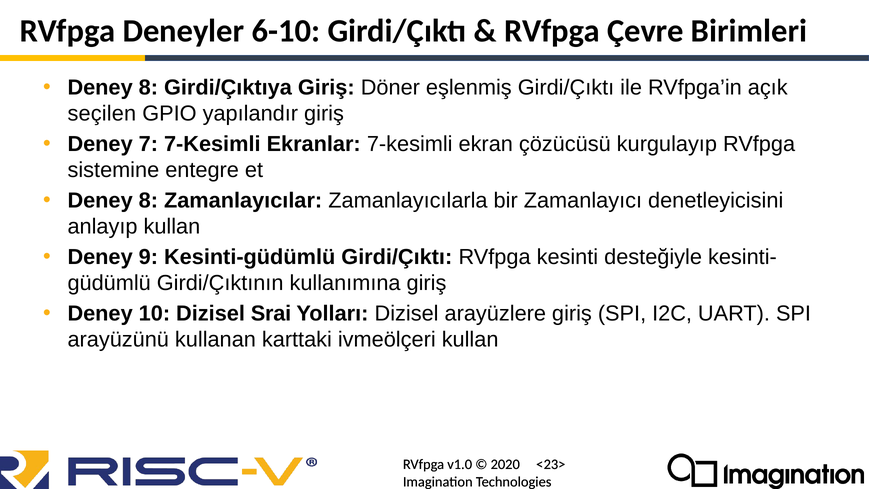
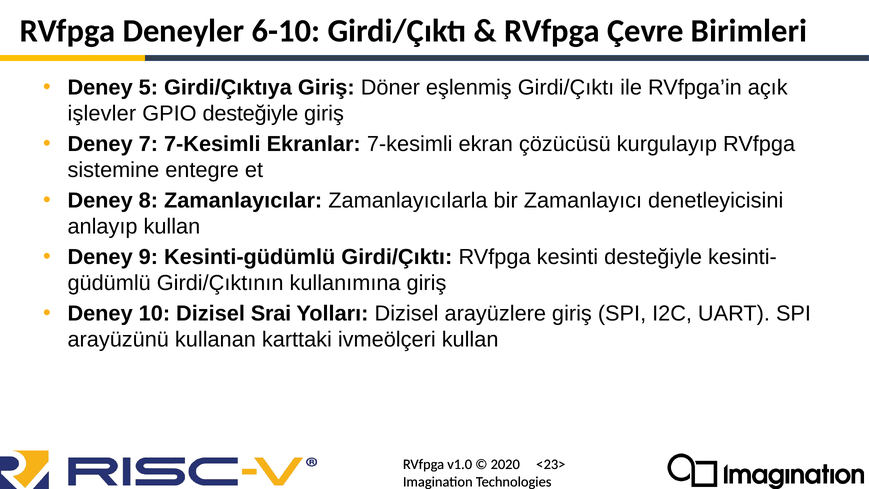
8: 8 -> 5 (148, 88)
seçilen: seçilen -> işlevler (102, 114)
GPIO yapılandır: yapılandır -> desteğiyle (250, 114)
